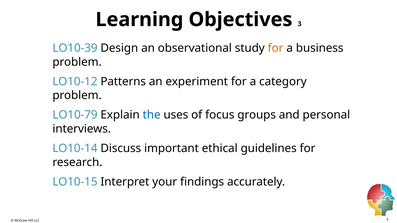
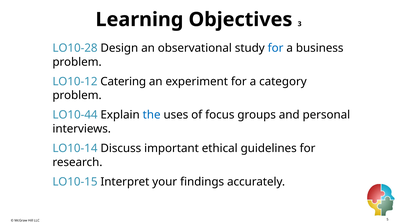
LO10-39: LO10-39 -> LO10-28 (75, 48)
for colour: orange -> blue (276, 48)
Patterns: Patterns -> Catering (123, 82)
LO10-79: LO10-79 -> LO10-44 (75, 115)
